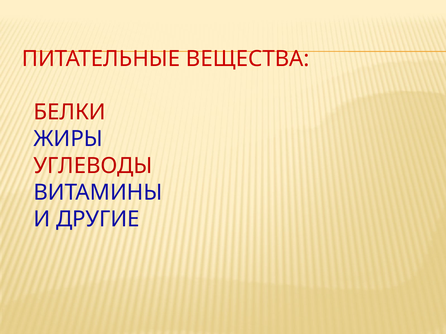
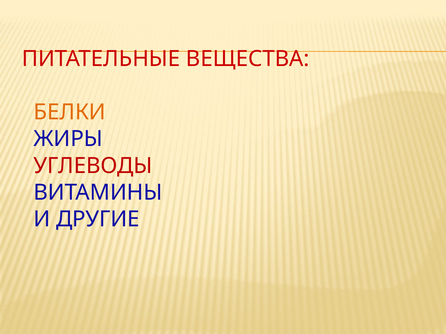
БЕЛКИ colour: red -> orange (70, 112)
